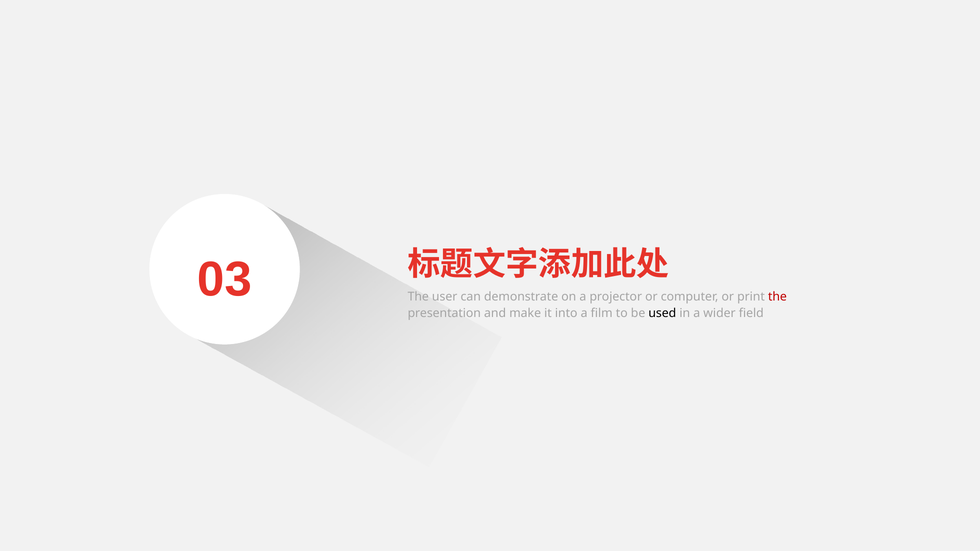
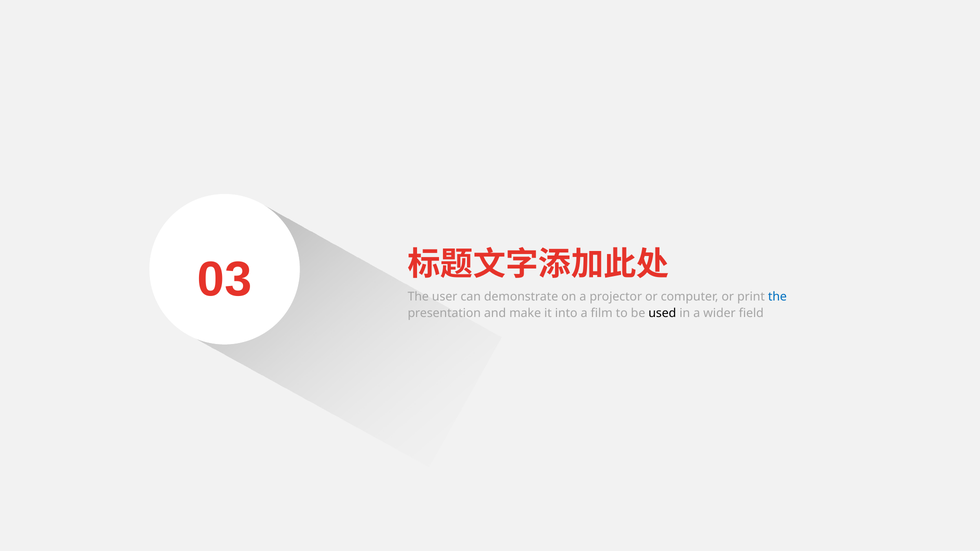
the colour: red -> blue (777, 297)
